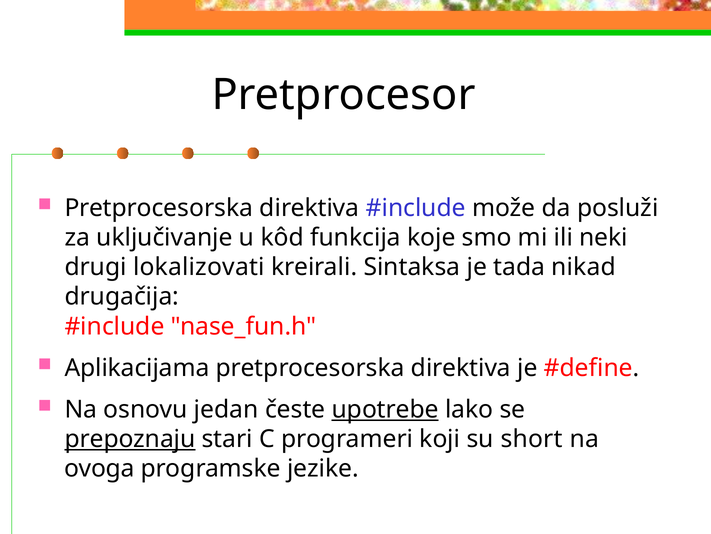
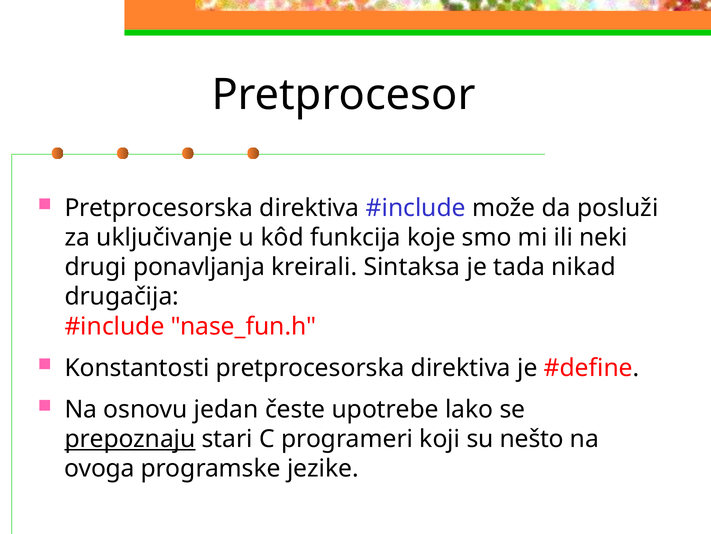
lokalizovati: lokalizovati -> ponavljanja (199, 267)
Aplikacijama: Aplikacijama -> Konstantosti (137, 367)
upotrebe underline: present -> none (385, 409)
short: short -> nešto (532, 439)
